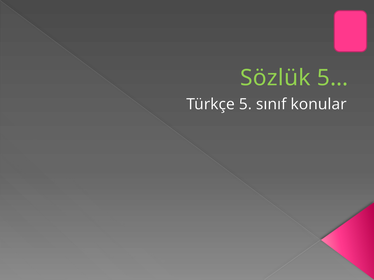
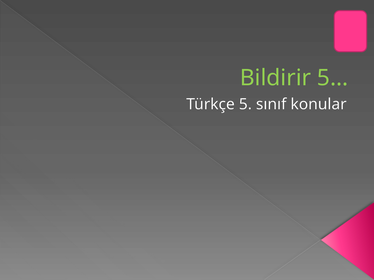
Sözlük: Sözlük -> Bildirir (275, 78)
